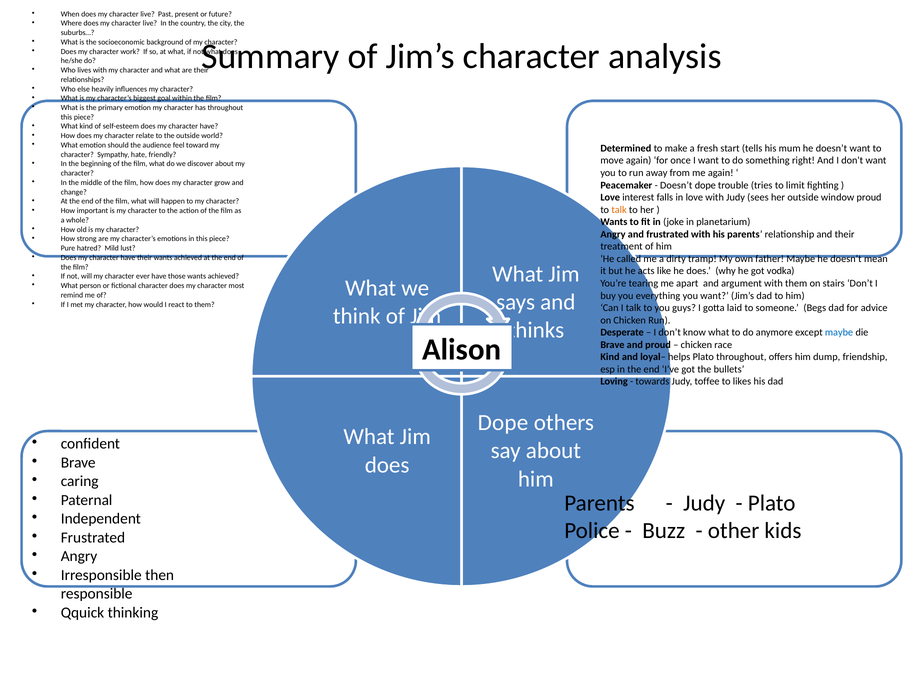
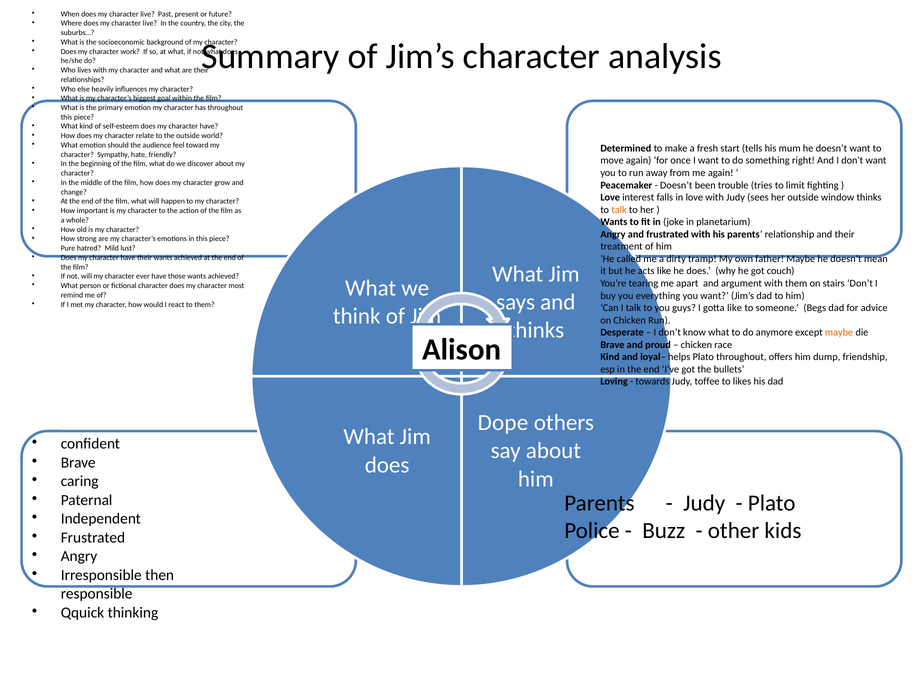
Doesn’t dope: dope -> been (705, 185)
window proud: proud -> thinks (869, 197)
vodka: vodka -> couch (781, 271)
gotta laid: laid -> like (735, 308)
maybe colour: blue -> orange (839, 333)
